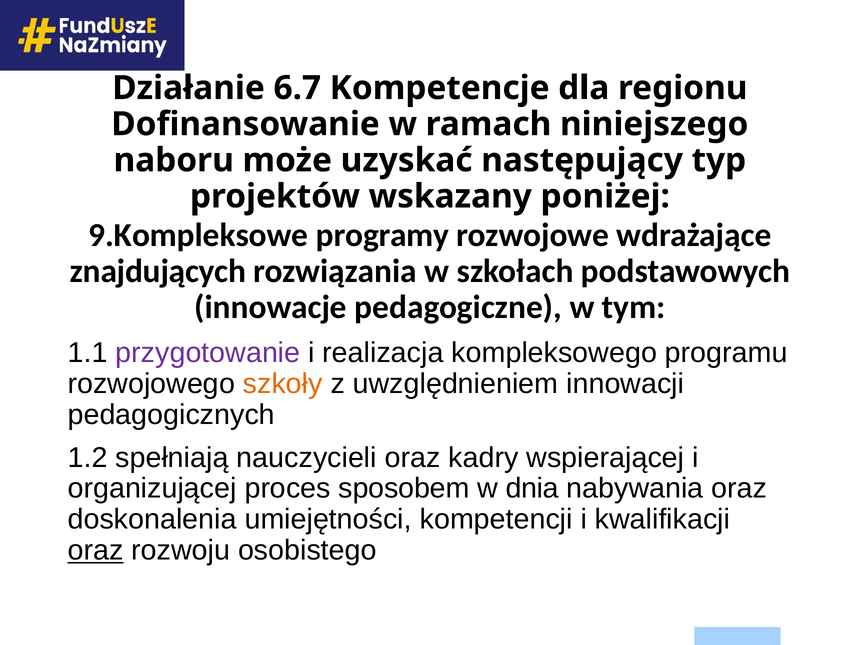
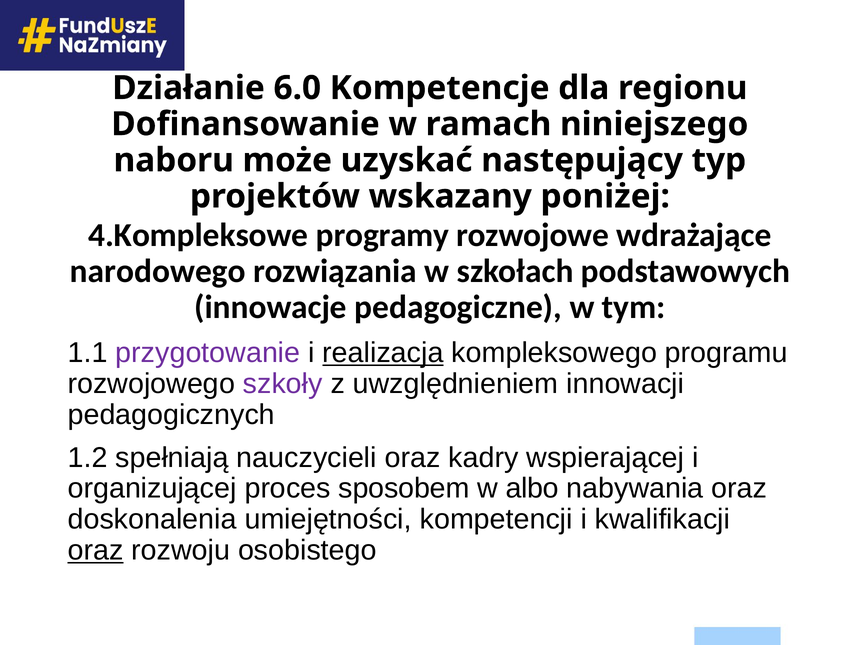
6.7: 6.7 -> 6.0 (297, 88)
9.Kompleksowe: 9.Kompleksowe -> 4.Kompleksowe (198, 235)
znajdujących: znajdujących -> narodowego (158, 271)
realizacja underline: none -> present (383, 353)
szkoły colour: orange -> purple (283, 384)
dnia: dnia -> albo (532, 489)
